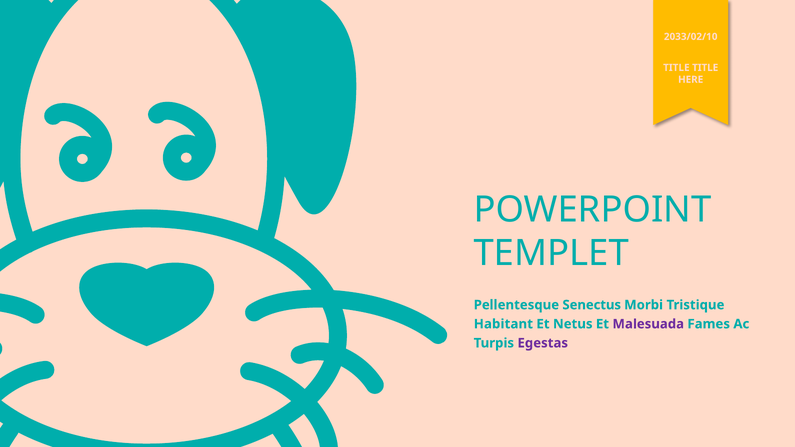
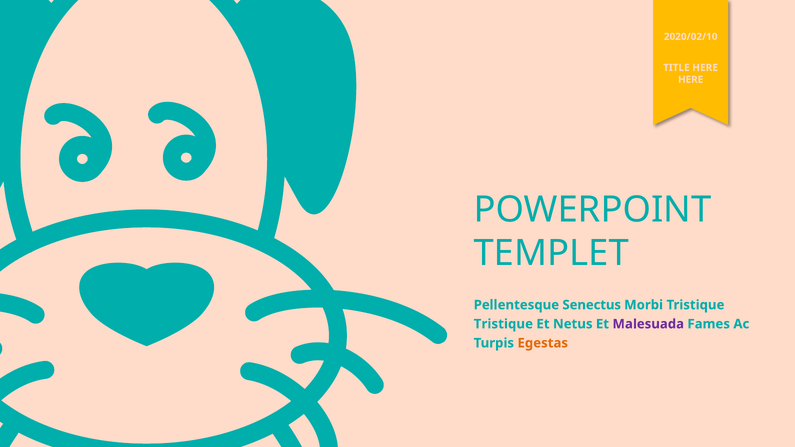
2033/02/10: 2033/02/10 -> 2020/02/10 (691, 37)
TITLE TITLE: TITLE -> HERE (705, 68)
Habitant: Habitant -> Tristique (503, 324)
Egestas colour: purple -> orange (543, 343)
